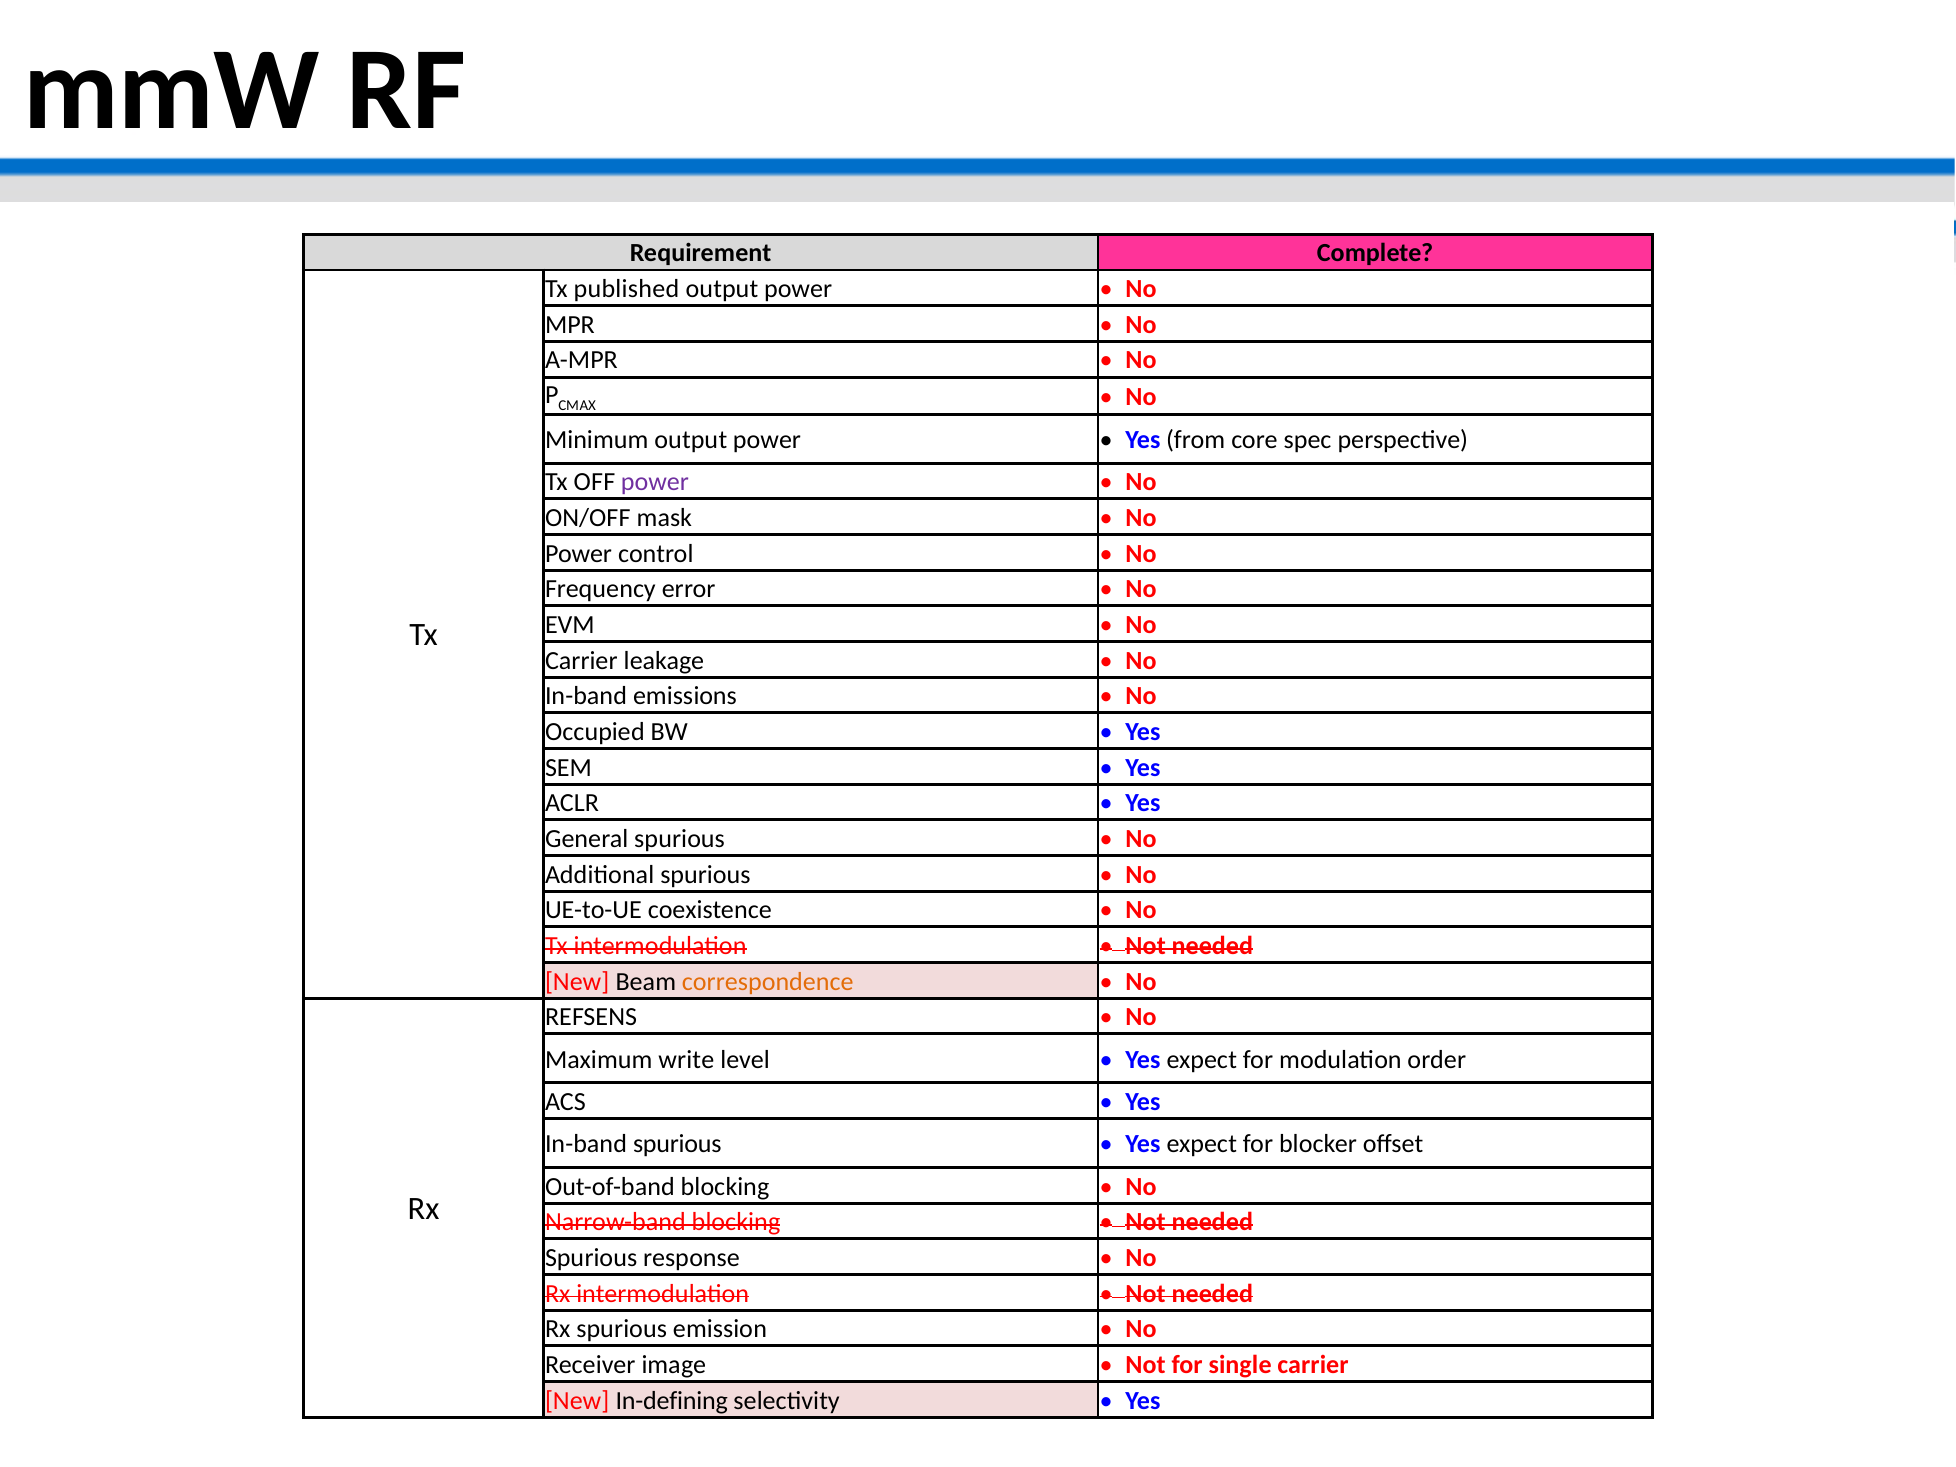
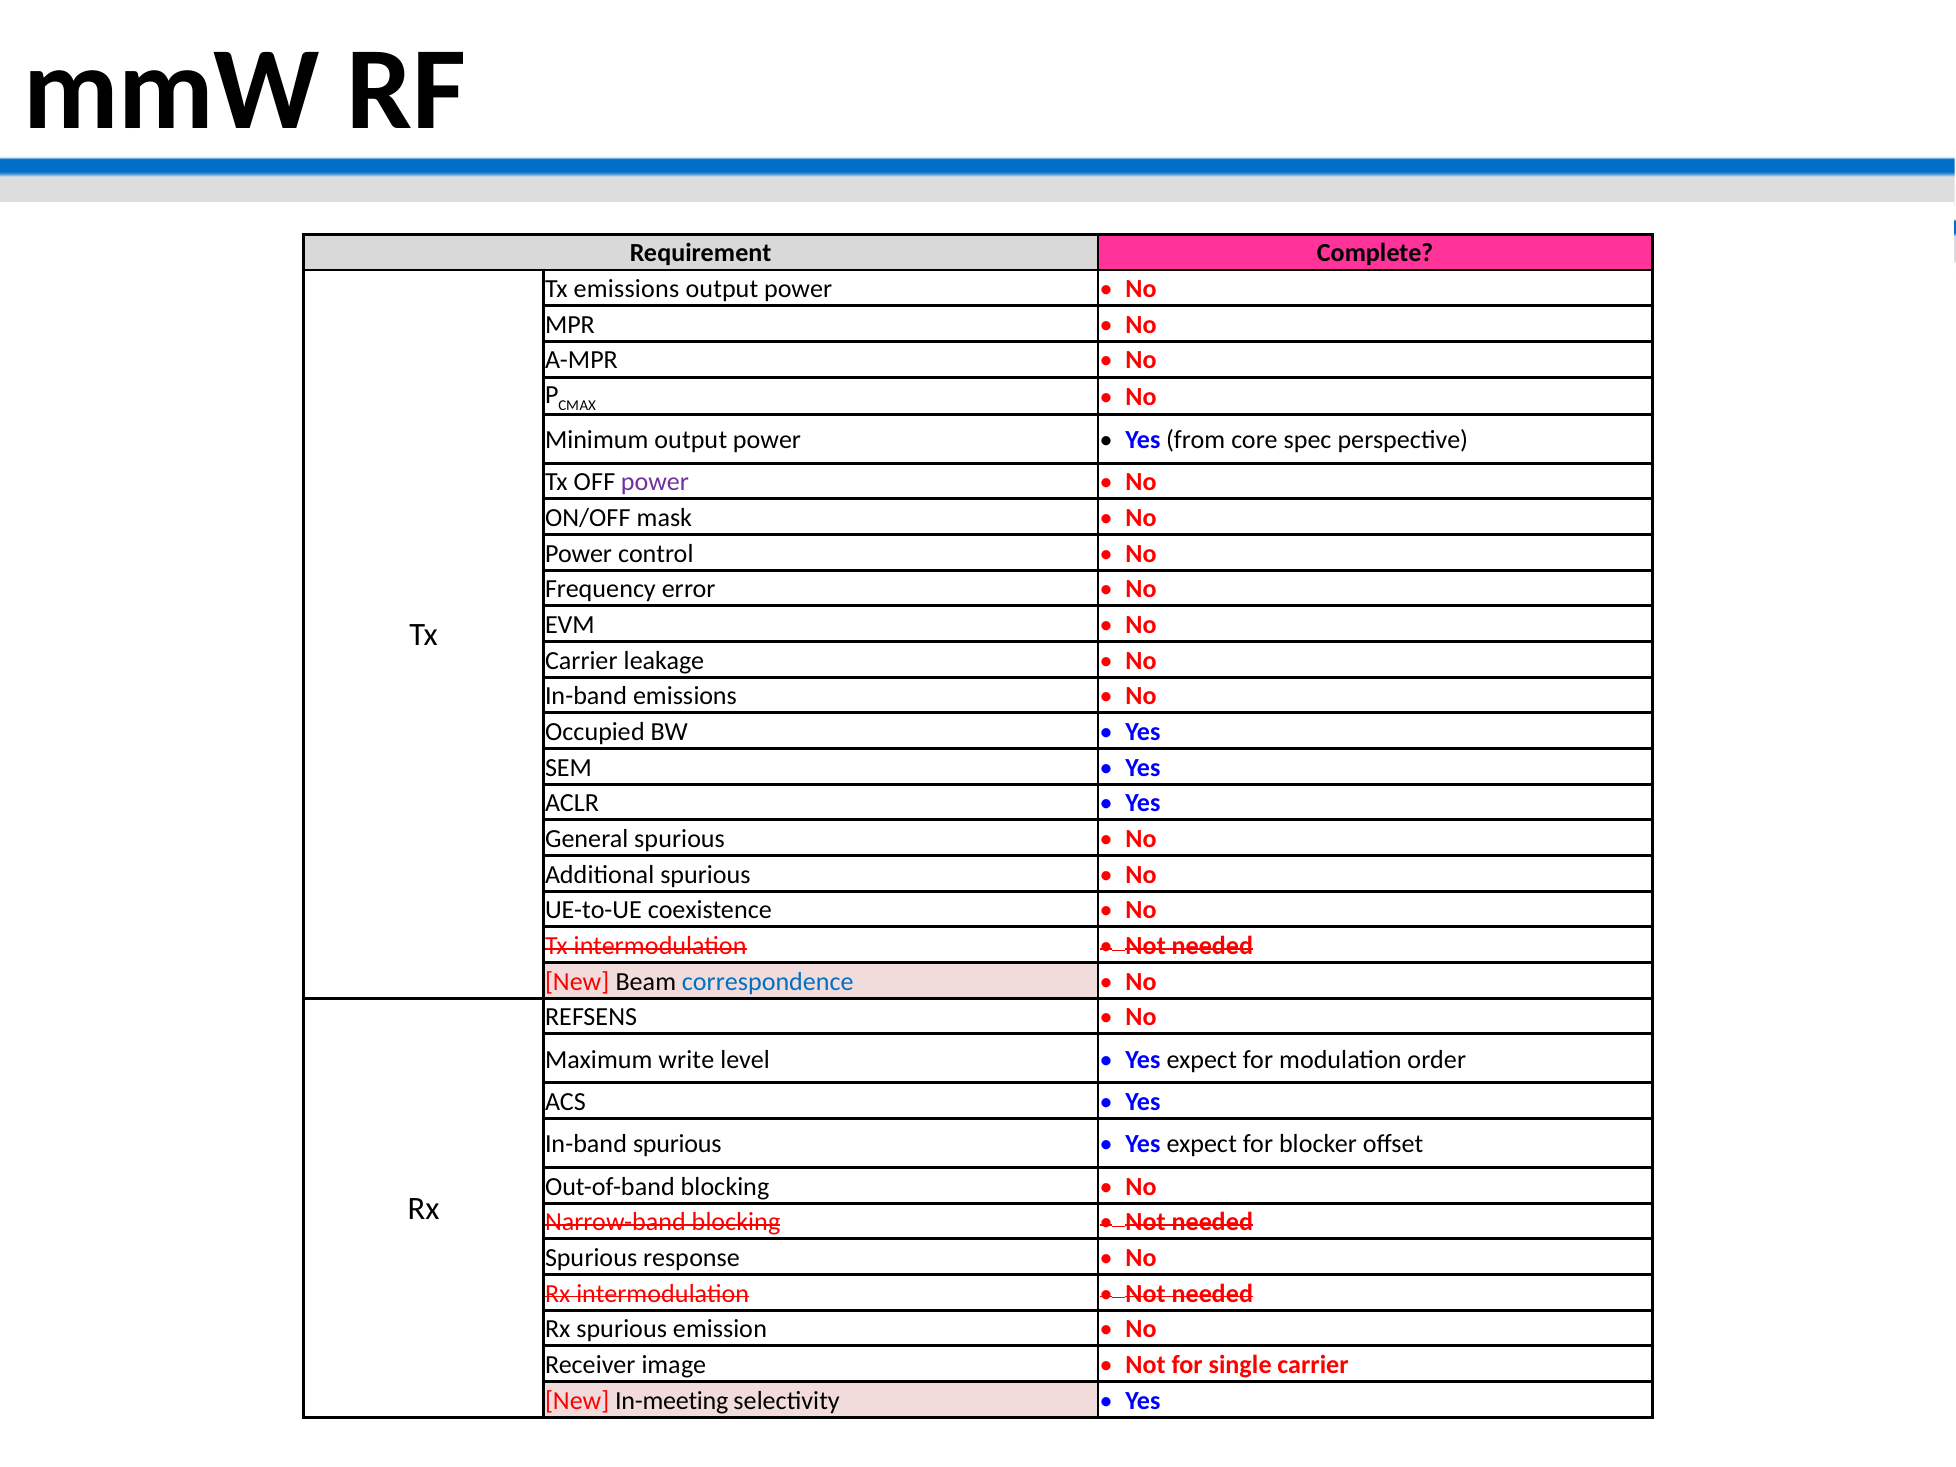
Tx published: published -> emissions (626, 289)
correspondence colour: orange -> blue (768, 981)
In-defining: In-defining -> In-meeting (672, 1400)
